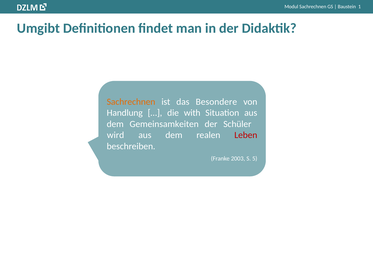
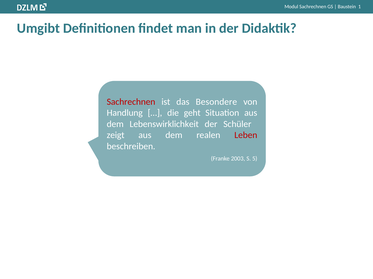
Sachrechnen colour: orange -> red (131, 102)
with: with -> geht (192, 113)
Gemeinsamkeiten: Gemeinsamkeiten -> Lebenswirklichkeit (164, 124)
wird: wird -> zeigt (116, 136)
